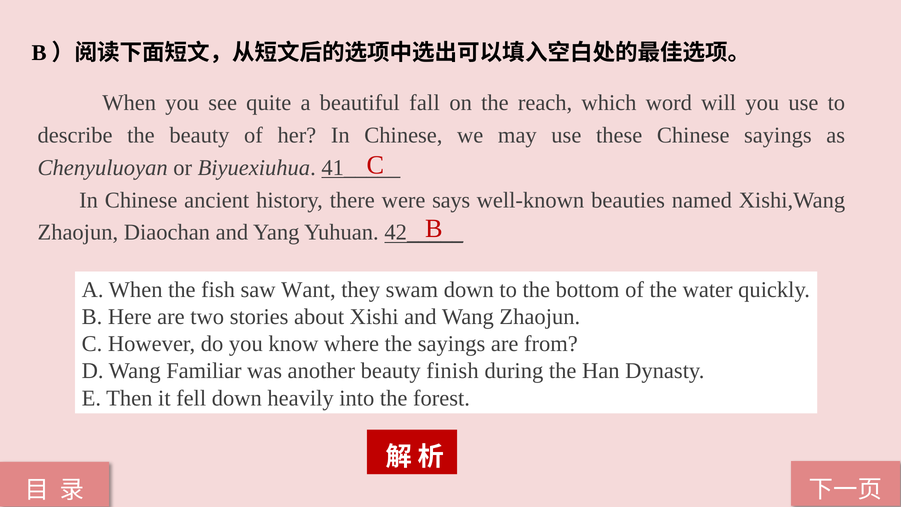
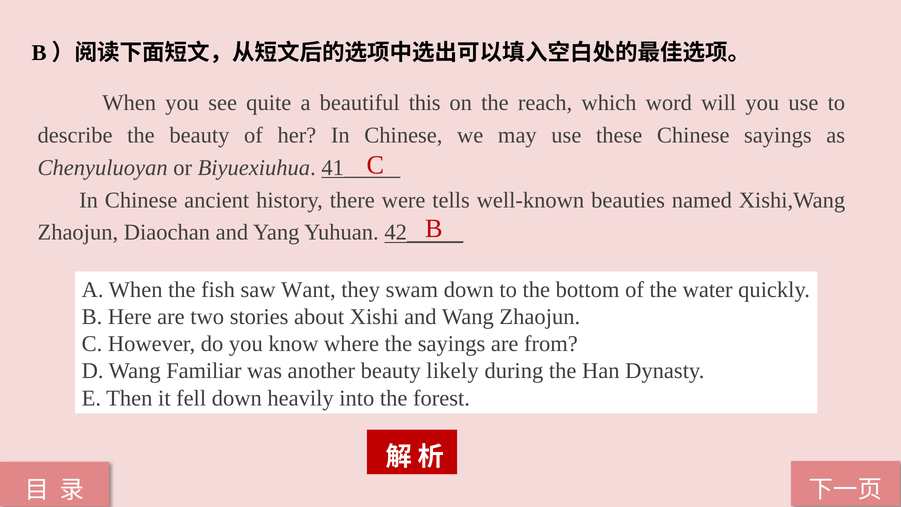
fall: fall -> this (425, 103)
says: says -> tells (451, 200)
finish: finish -> likely (452, 371)
